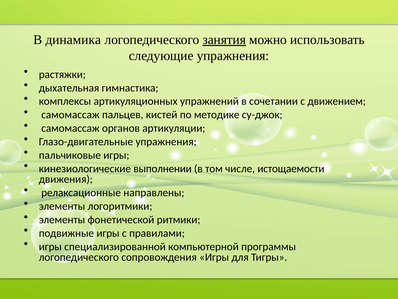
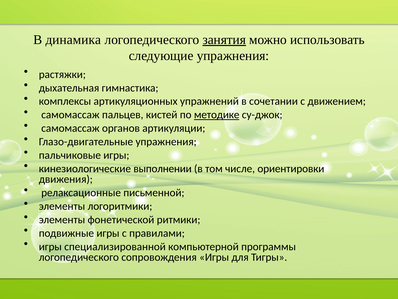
методике underline: none -> present (217, 115)
истощаемости: истощаемости -> ориентировки (291, 168)
направлены: направлены -> письменной (154, 192)
